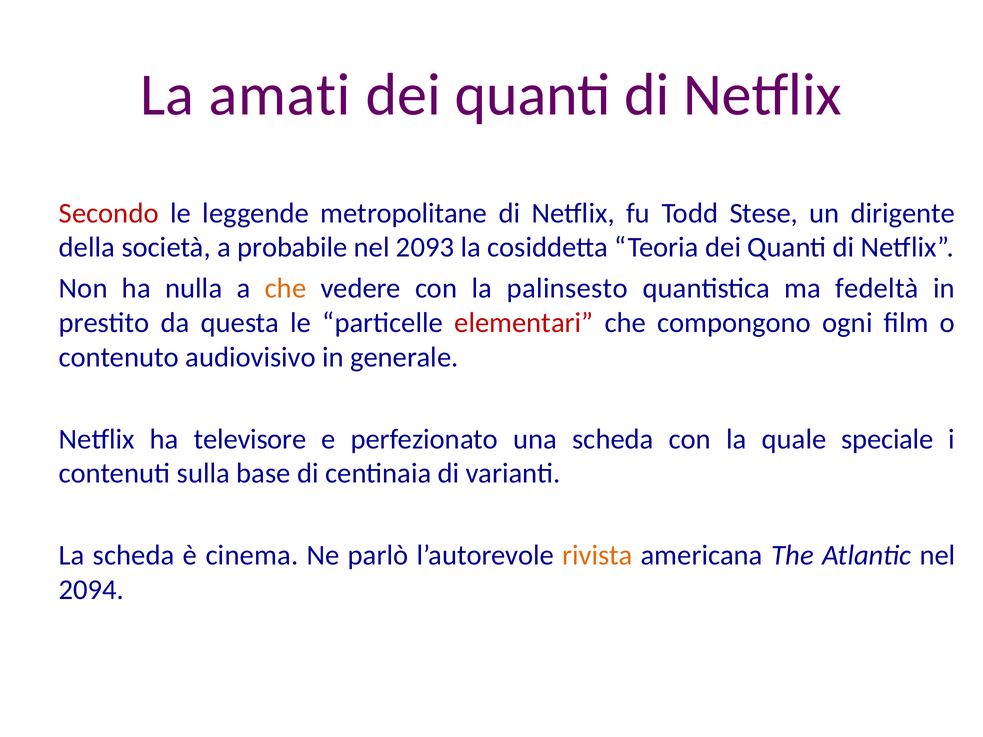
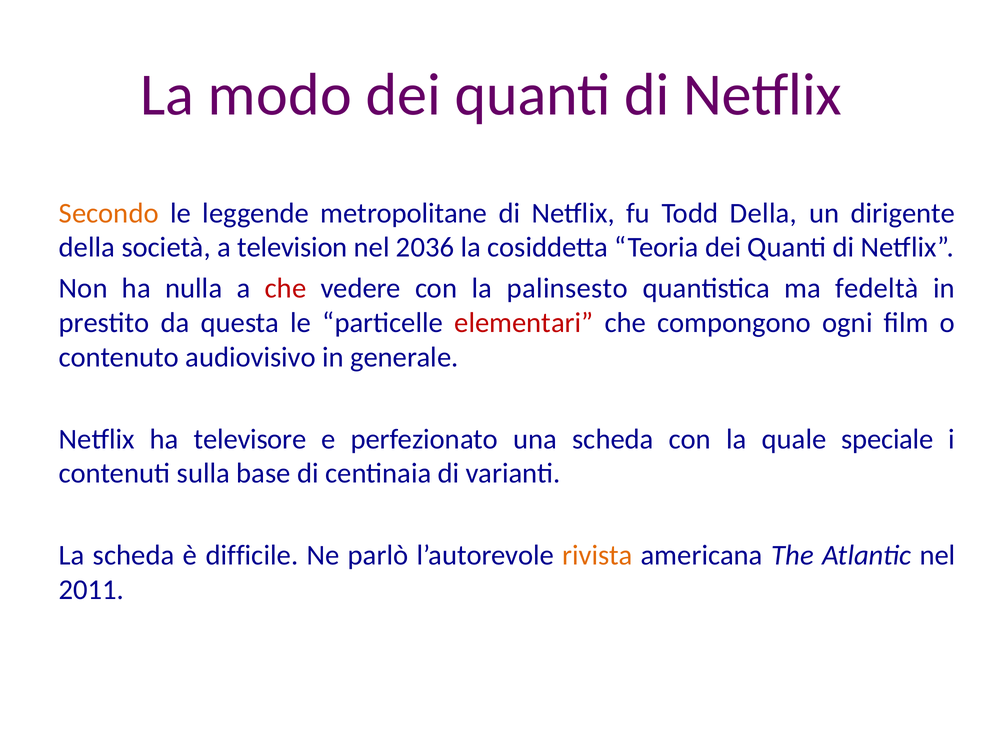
amati: amati -> modo (280, 95)
Secondo colour: red -> orange (109, 213)
Todd Stese: Stese -> Della (763, 213)
probabile: probabile -> television (292, 248)
2093: 2093 -> 2036 (425, 248)
che colour: orange -> red (286, 288)
cinema: cinema -> difficile (252, 555)
2094: 2094 -> 2011 (92, 590)
